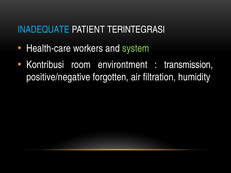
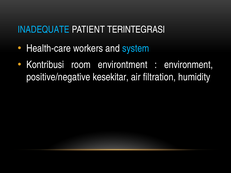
system colour: light green -> light blue (136, 48)
transmission: transmission -> environment (189, 65)
forgotten: forgotten -> kesekitar (111, 77)
